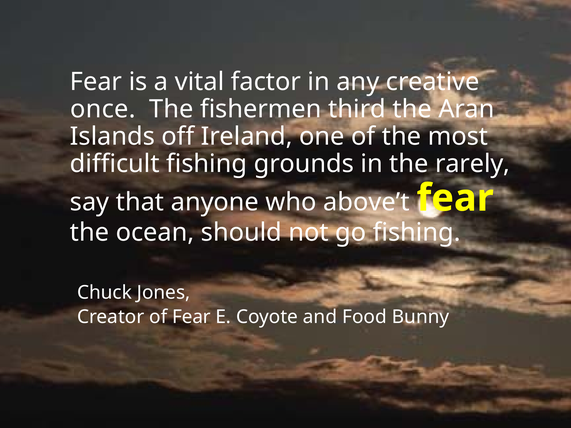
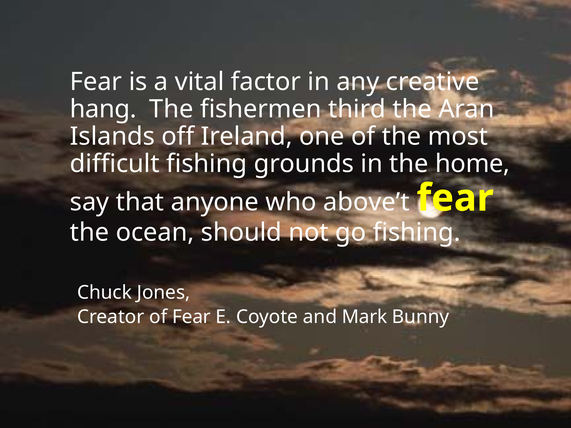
once: once -> hang (103, 109)
rarely: rarely -> home (473, 164)
Food: Food -> Mark (365, 317)
